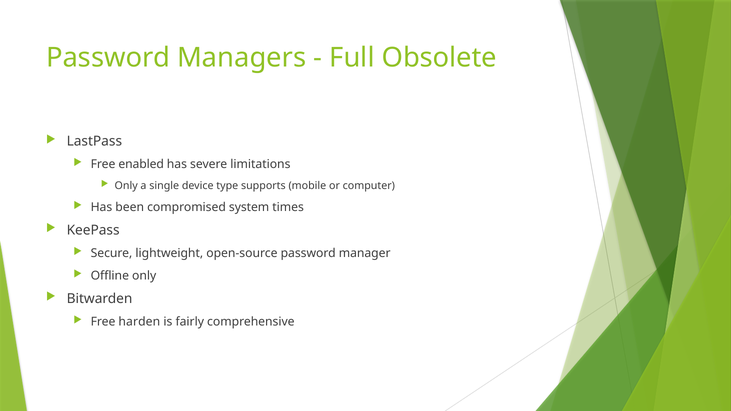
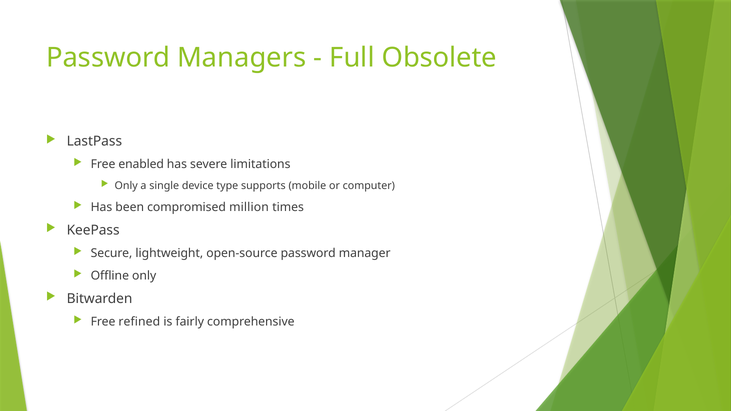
system: system -> million (249, 207)
harden: harden -> refined (139, 322)
